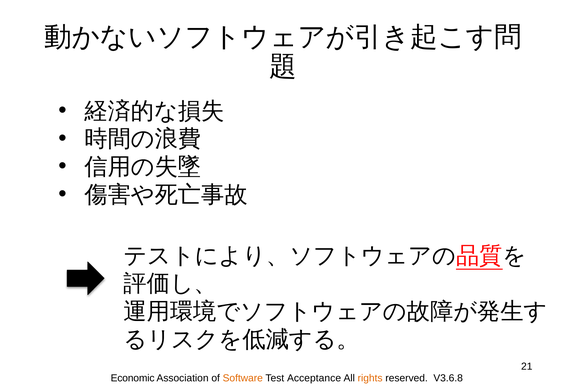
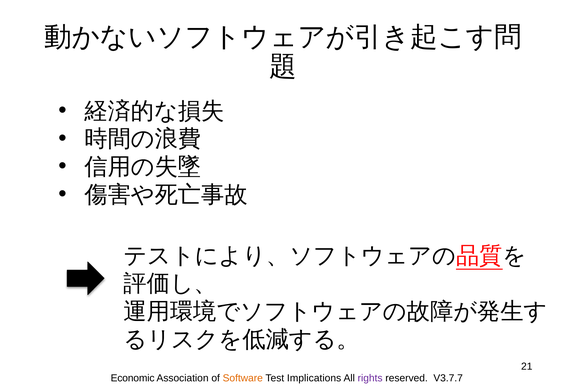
Acceptance: Acceptance -> Implications (314, 378)
rights colour: orange -> purple (370, 378)
V3.6.8: V3.6.8 -> V3.7.7 (448, 378)
